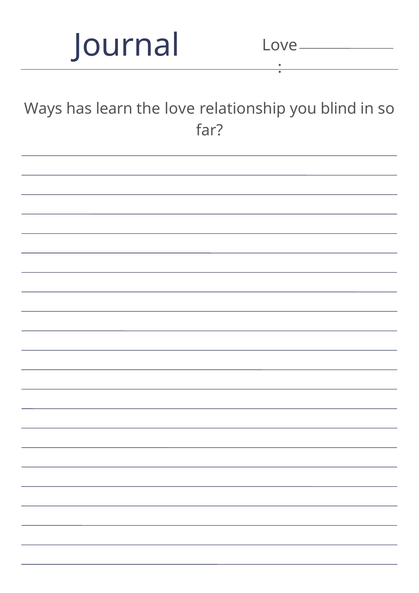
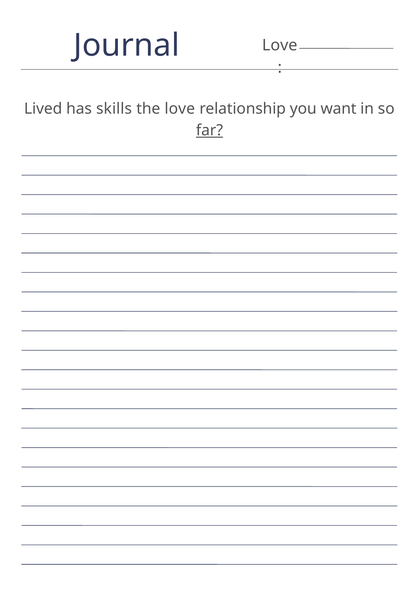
Ways: Ways -> Lived (43, 109)
learn: learn -> skills (114, 109)
blind: blind -> want (339, 109)
far underline: none -> present (209, 130)
